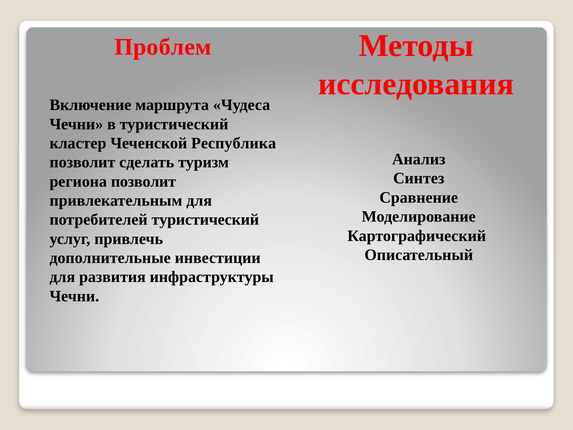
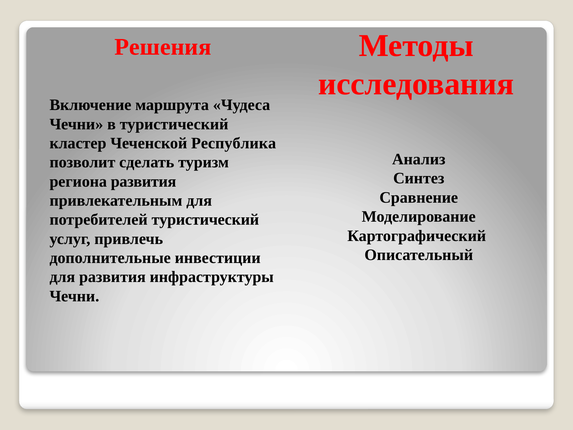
Проблем: Проблем -> Решения (163, 47)
региона позволит: позволит -> развития (144, 181)
